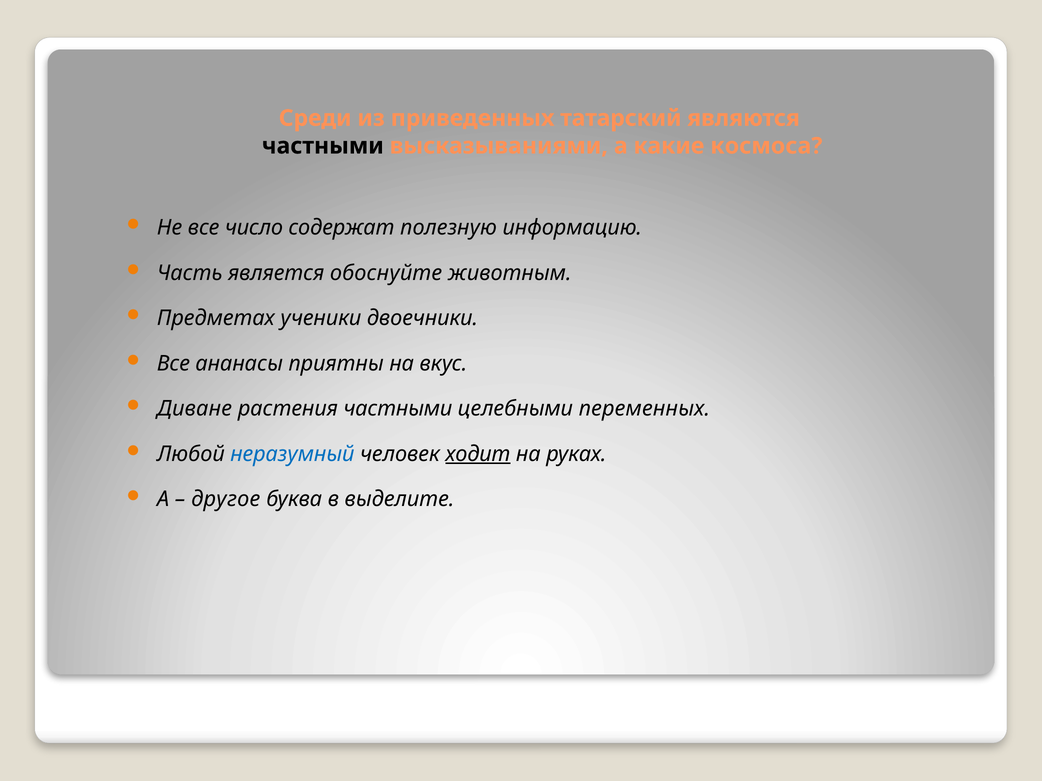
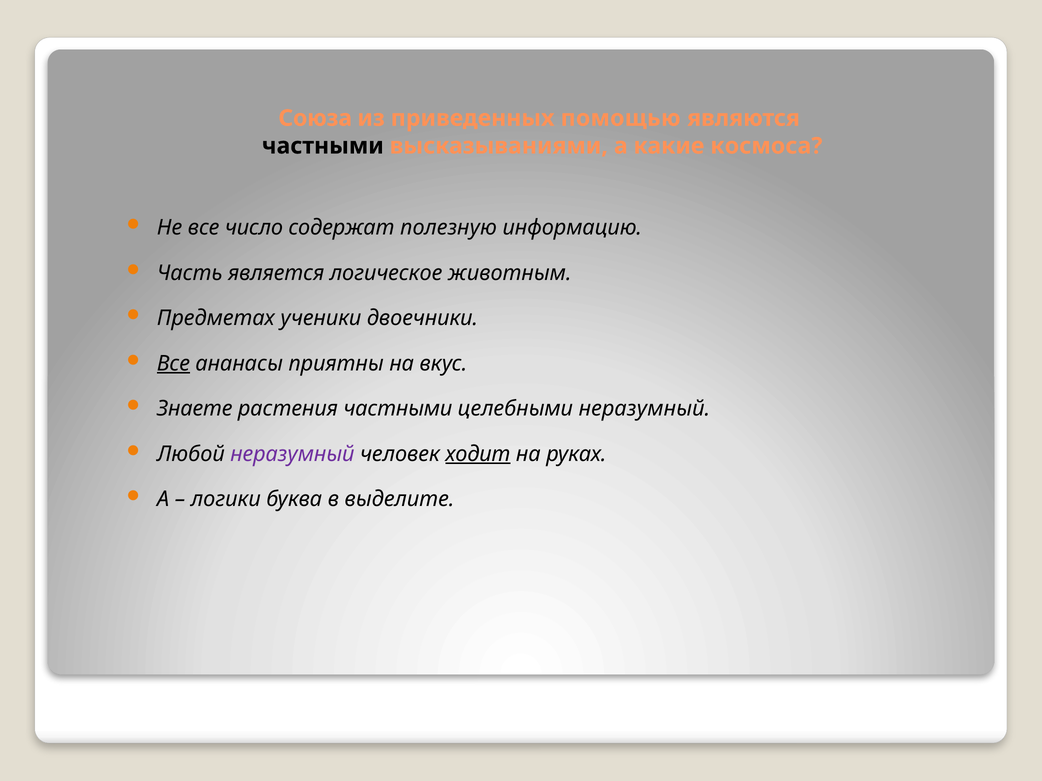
Среди: Среди -> Союза (315, 118)
татарский: татарский -> помощью (621, 118)
обоснуйте: обоснуйте -> логическое (386, 273)
Все underline: none -> present (173, 364)
Диване: Диване -> Знаете (195, 409)
целебными переменных: переменных -> неразумный (644, 409)
неразумный colour: blue -> purple (292, 454)
другое: другое -> логики (226, 500)
